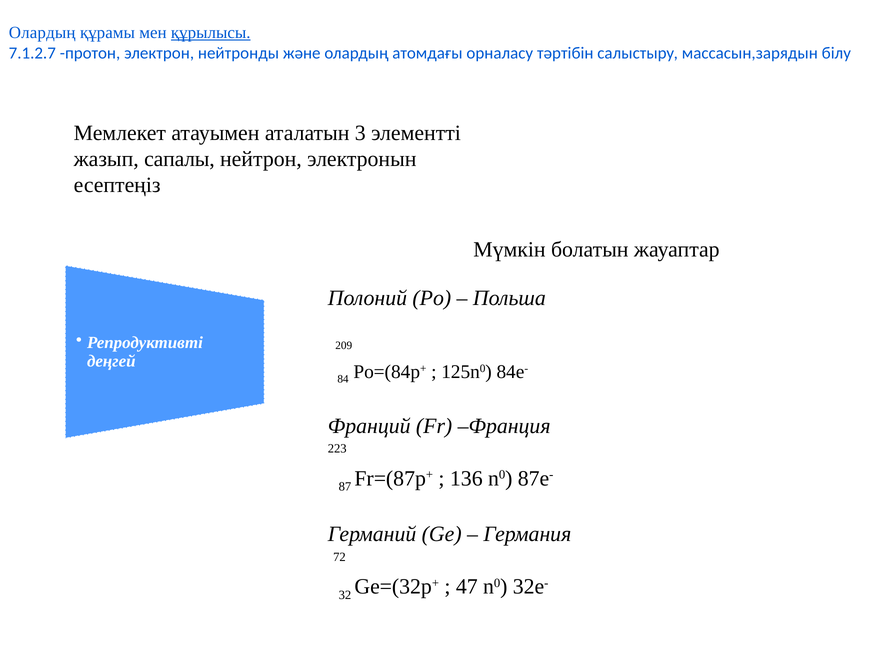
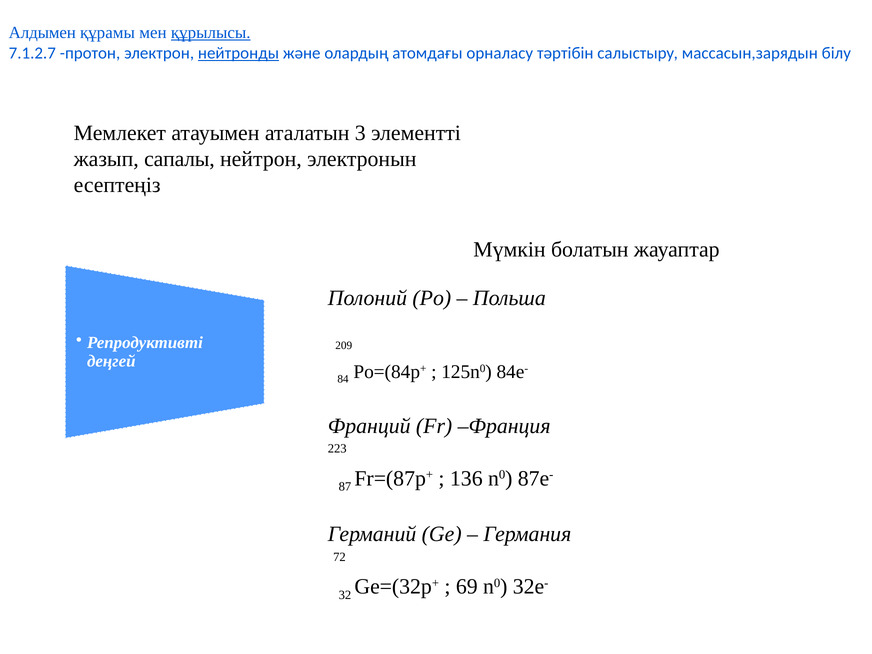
Олардың: Олардың -> Алдымен (42, 33)
нейтронды underline: none -> present (238, 53)
47: 47 -> 69 (467, 587)
